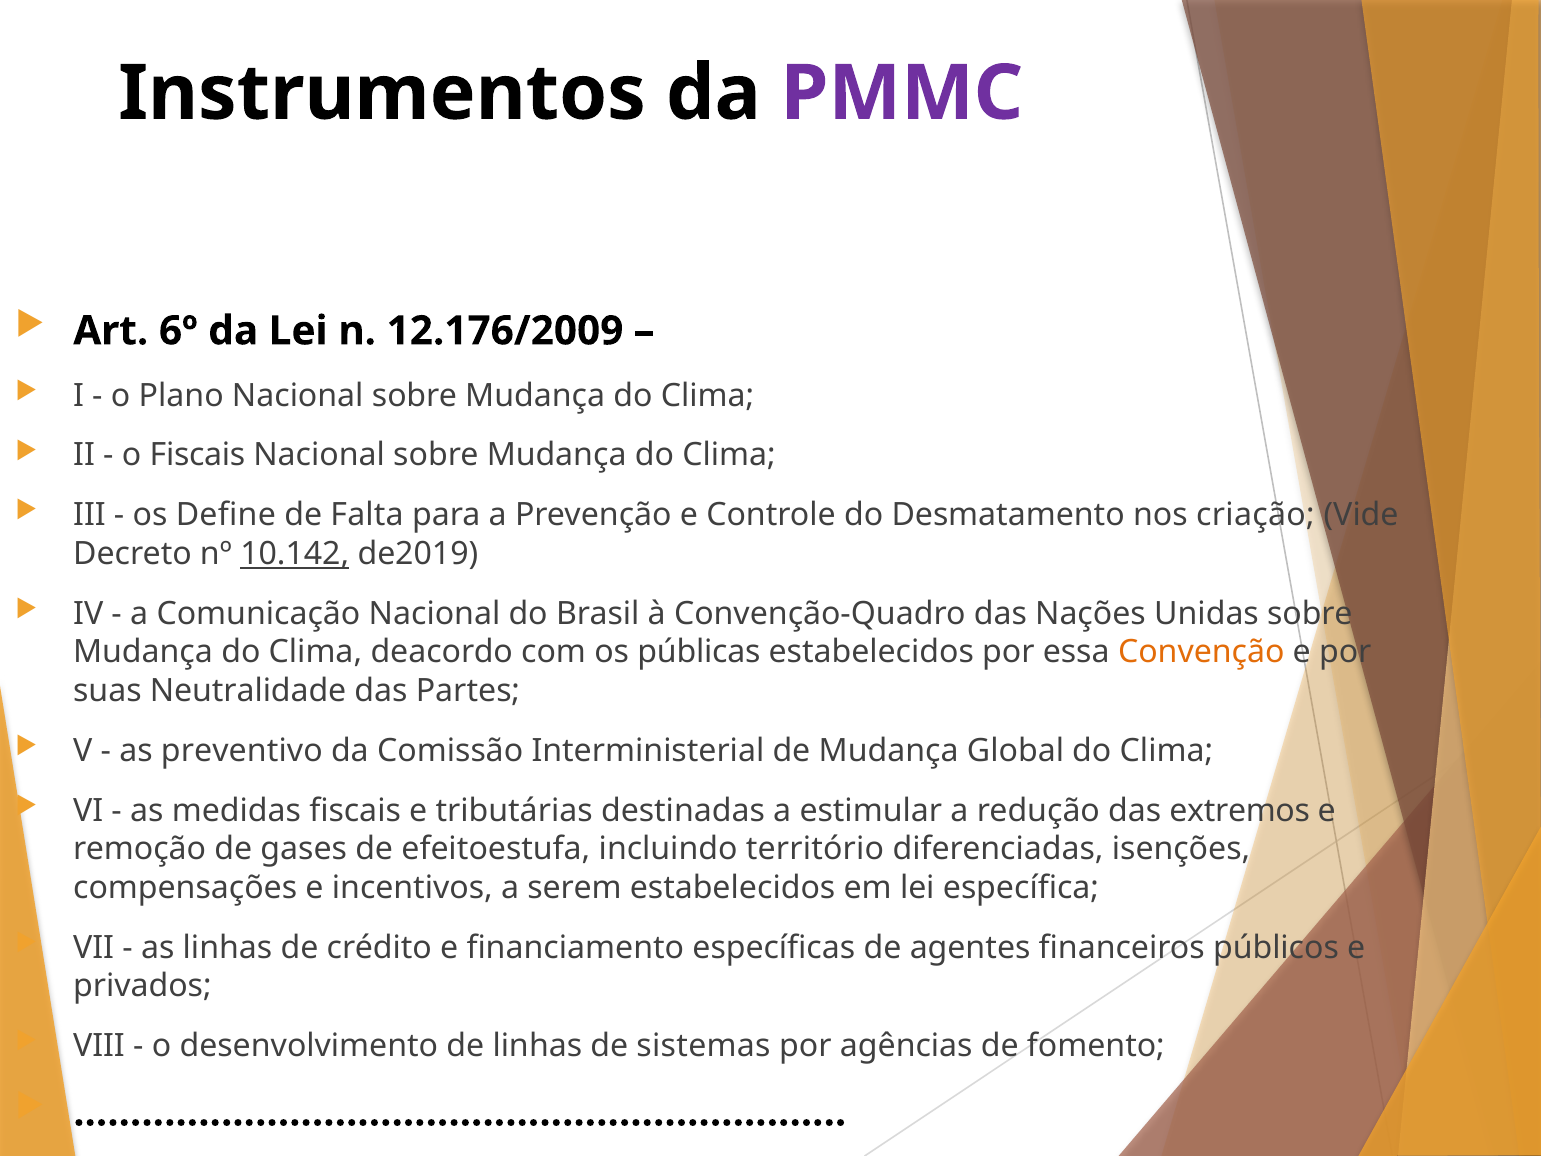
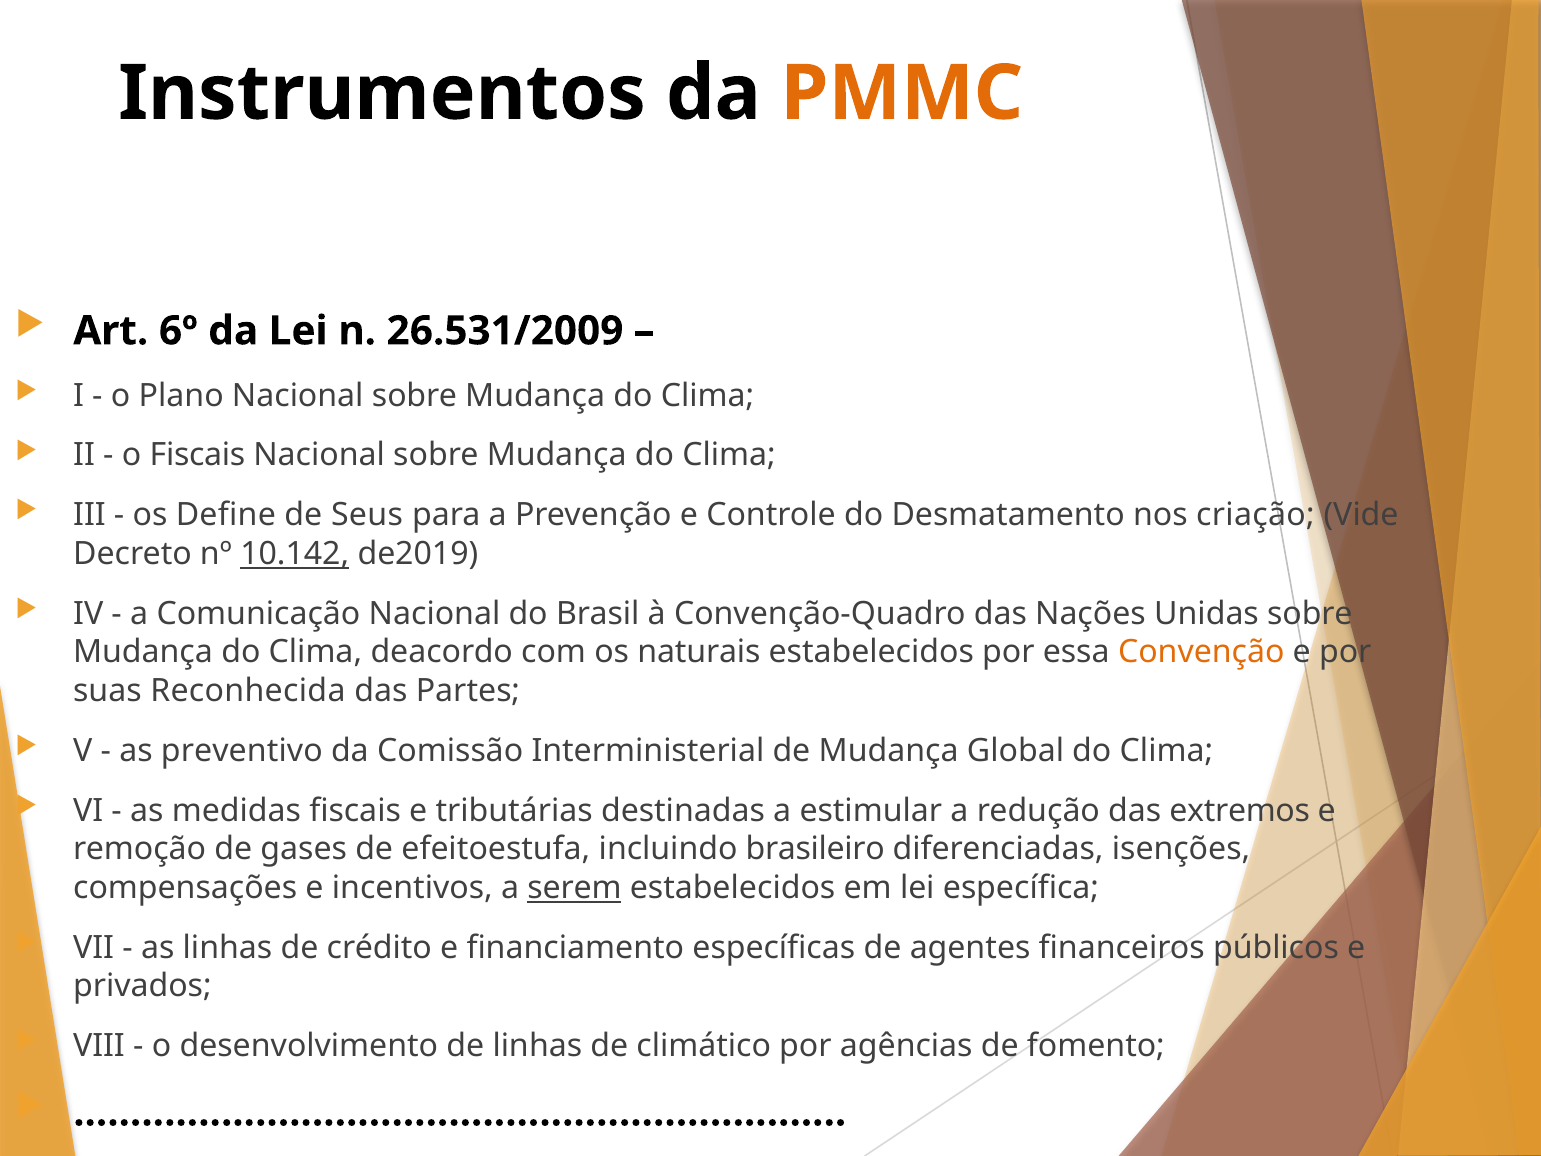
PMMC colour: purple -> orange (902, 93)
12.176/2009: 12.176/2009 -> 26.531/2009 (505, 331)
Falta: Falta -> Seus (367, 515)
públicas: públicas -> naturais (699, 652)
Neutralidade: Neutralidade -> Reconhecida (248, 691)
território: território -> brasileiro (815, 849)
serem underline: none -> present (574, 888)
sistemas: sistemas -> climático (704, 1046)
